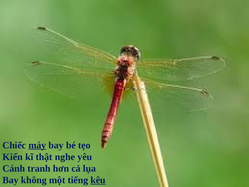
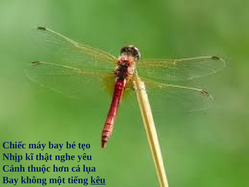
máy underline: present -> none (37, 145)
Kiến: Kiến -> Nhịp (13, 157)
tranh: tranh -> thuộc (39, 168)
